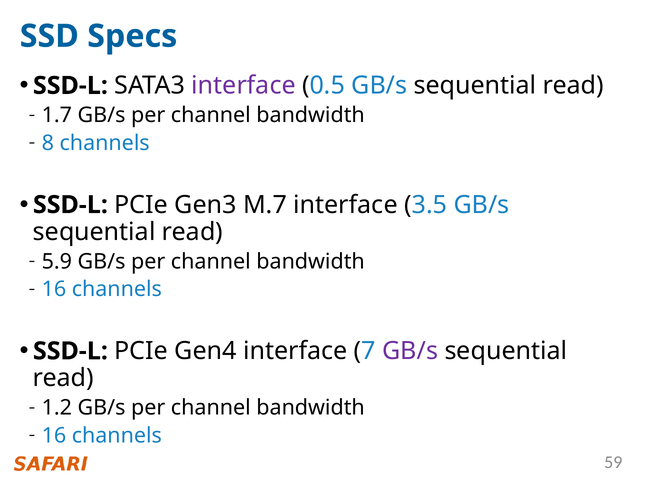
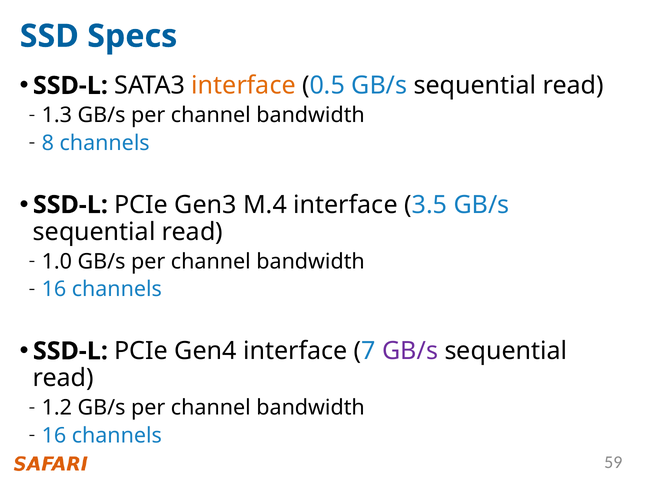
interface colour: purple -> orange (244, 86)
1.7: 1.7 -> 1.3 (57, 115)
M.7: M.7 -> M.4 (265, 205)
5.9: 5.9 -> 1.0 (57, 261)
